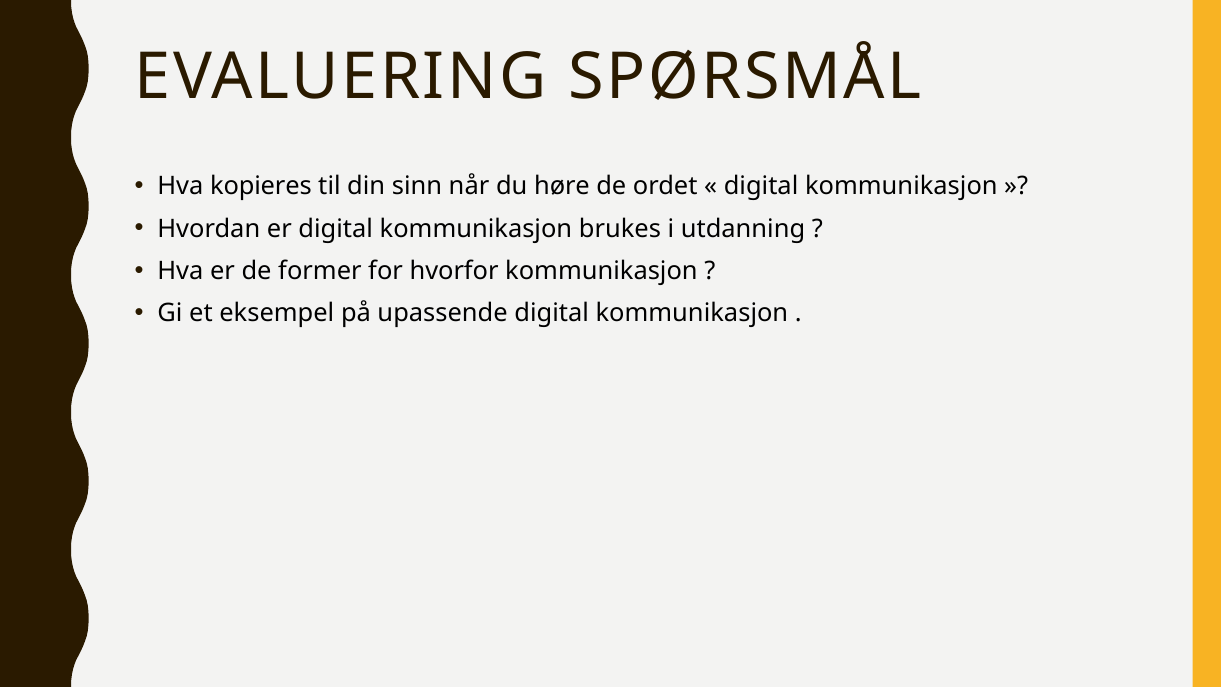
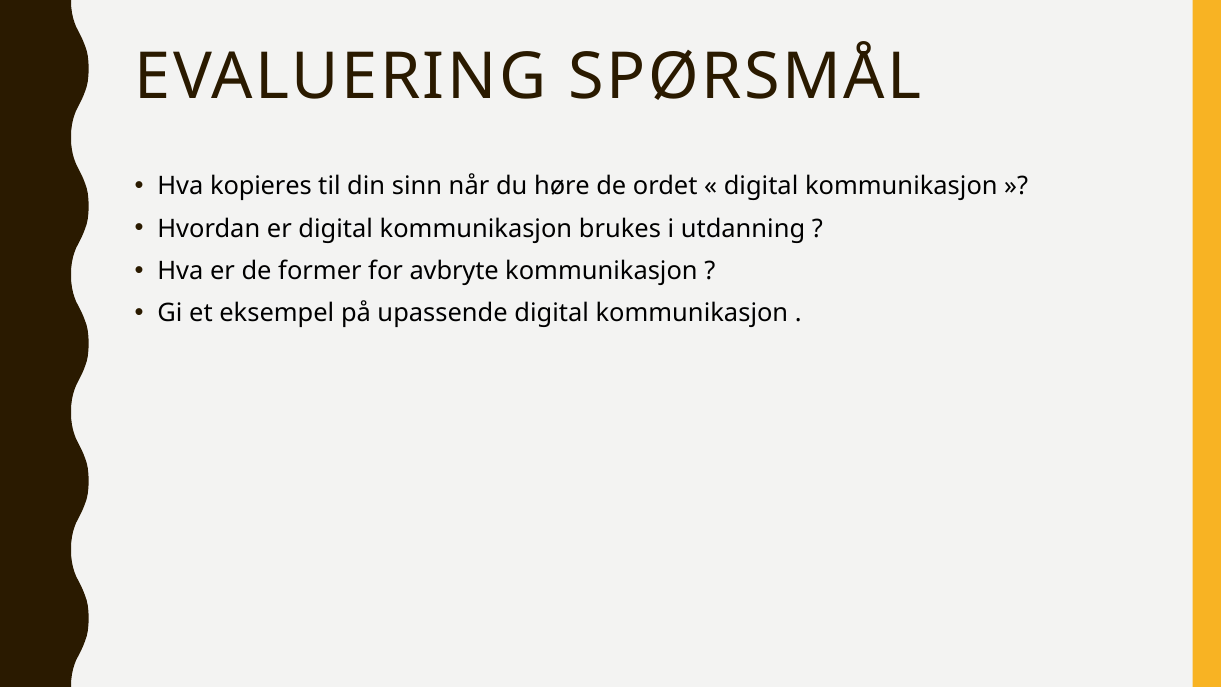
hvorfor: hvorfor -> avbryte (454, 271)
